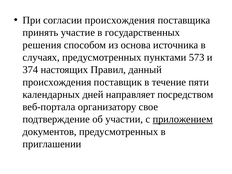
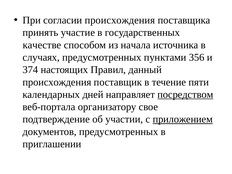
решения: решения -> качестве (42, 45)
основа: основа -> начала (136, 45)
573: 573 -> 356 (197, 57)
посредством underline: none -> present (185, 94)
